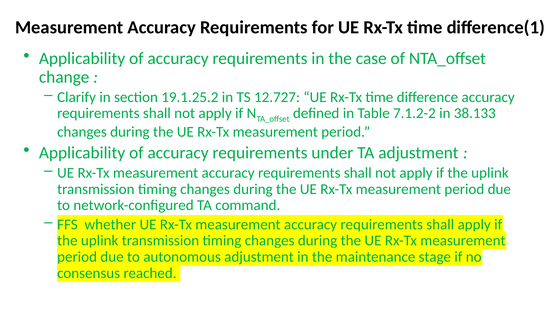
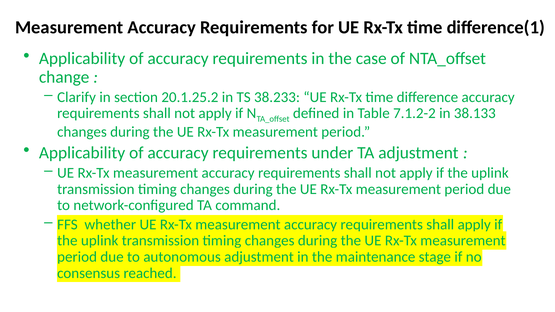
19.1.25.2: 19.1.25.2 -> 20.1.25.2 (190, 97)
12.727: 12.727 -> 38.233 (277, 97)
